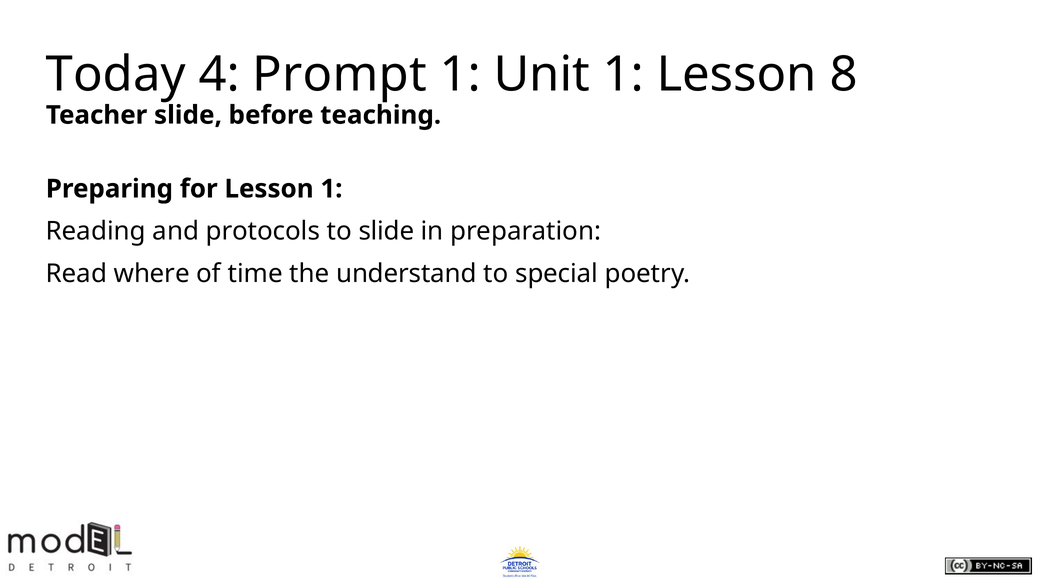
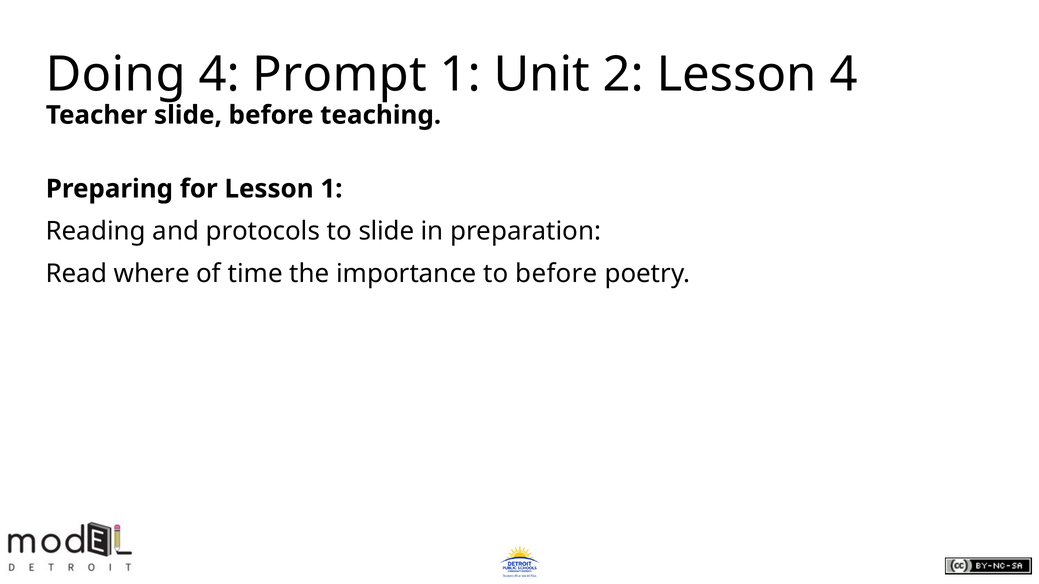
Today: Today -> Doing (116, 75)
Unit 1: 1 -> 2 (623, 75)
Lesson 8: 8 -> 4 (844, 75)
understand: understand -> importance (406, 274)
to special: special -> before (556, 274)
